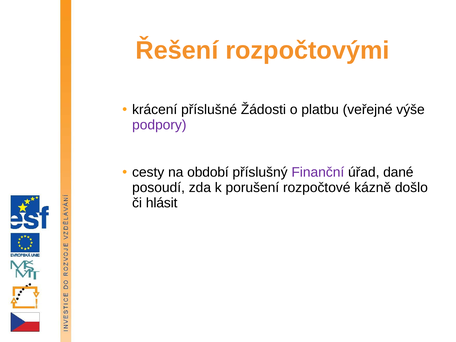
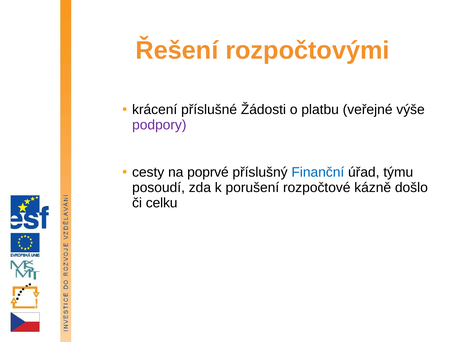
období: období -> poprvé (208, 172)
Finanční colour: purple -> blue (318, 172)
dané: dané -> týmu (398, 172)
hlásit: hlásit -> celku (162, 203)
